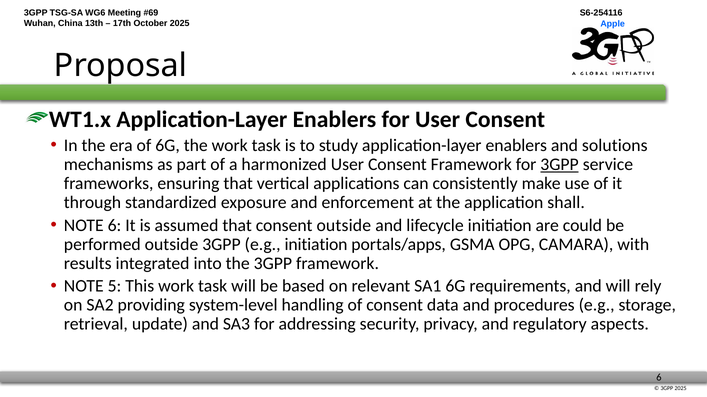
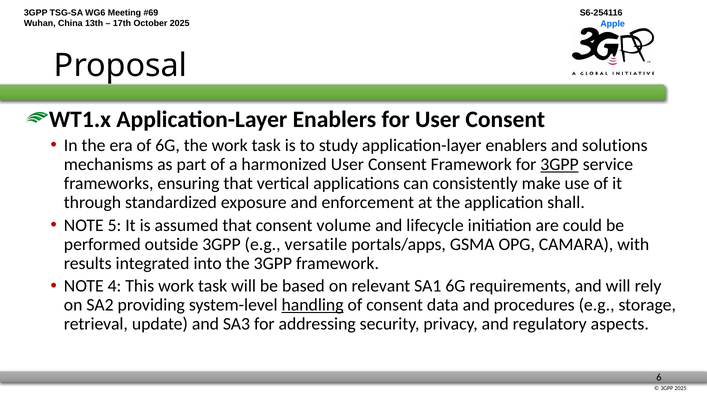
NOTE 6: 6 -> 5 (115, 226)
consent outside: outside -> volume (344, 226)
e.g initiation: initiation -> versatile (316, 245)
5: 5 -> 4 (115, 287)
handling underline: none -> present (313, 306)
